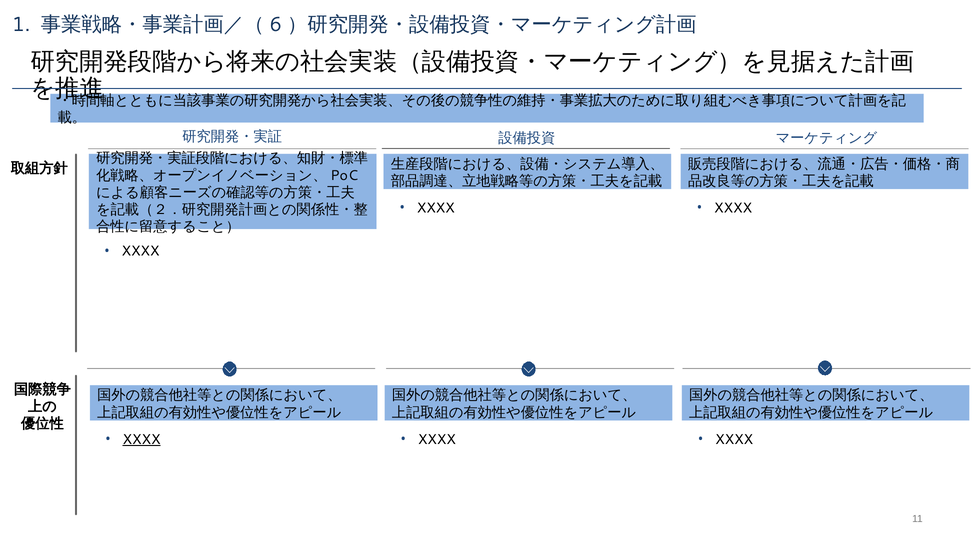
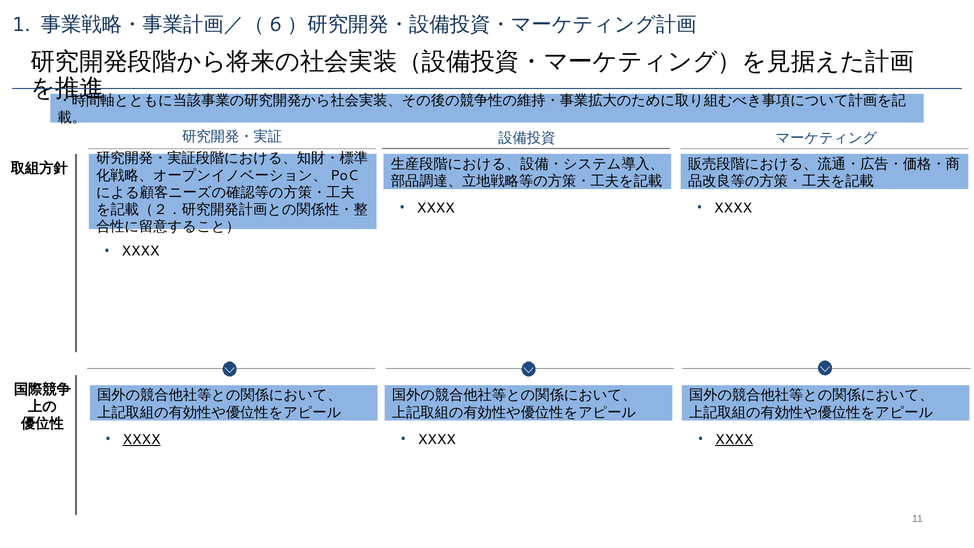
XXXX underline: none -> present (734, 439)
